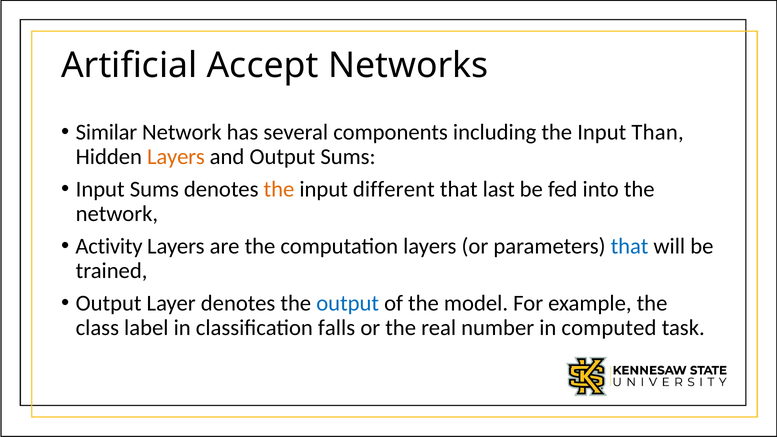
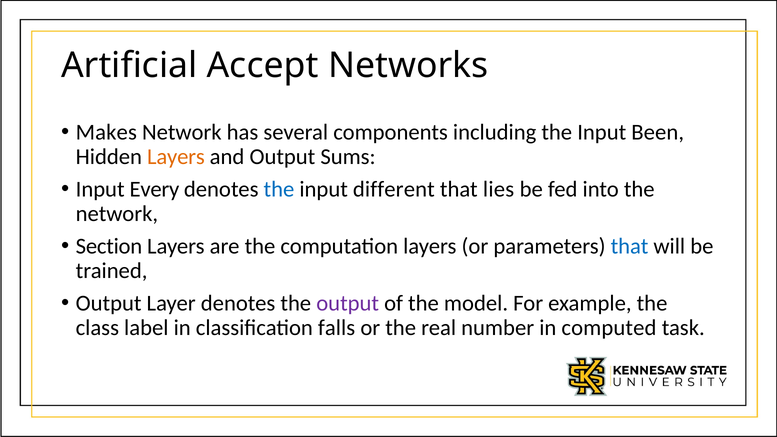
Similar: Similar -> Makes (106, 132)
Than: Than -> Been (658, 132)
Input Sums: Sums -> Every (154, 189)
the colour: orange -> blue (279, 189)
last: last -> lies (499, 189)
Activity: Activity -> Section (109, 246)
output colour: blue -> purple (348, 303)
